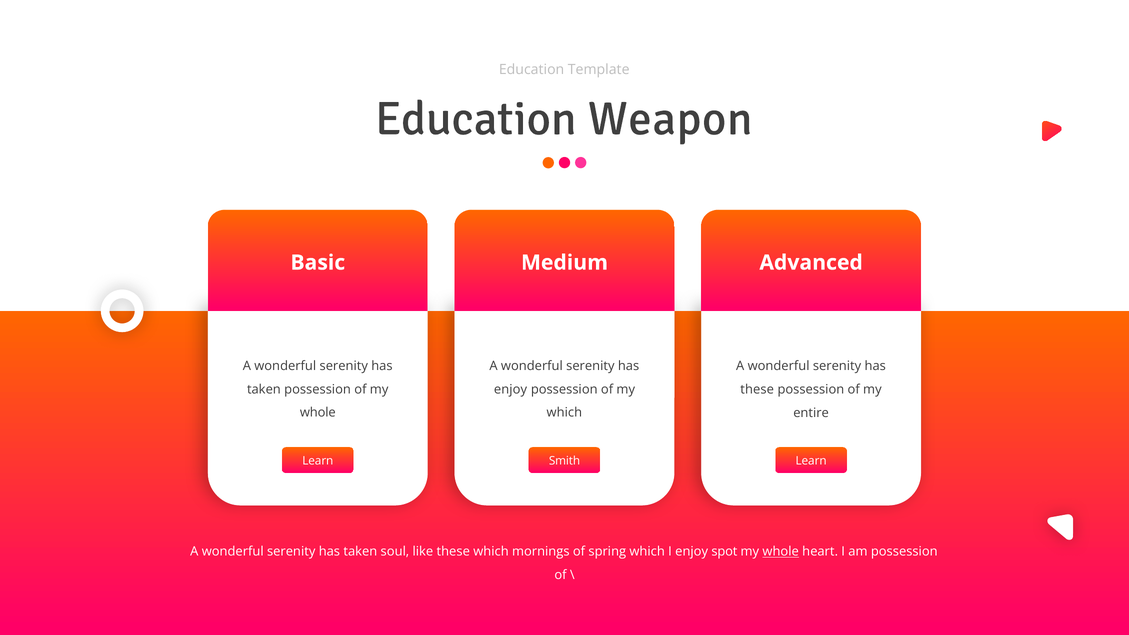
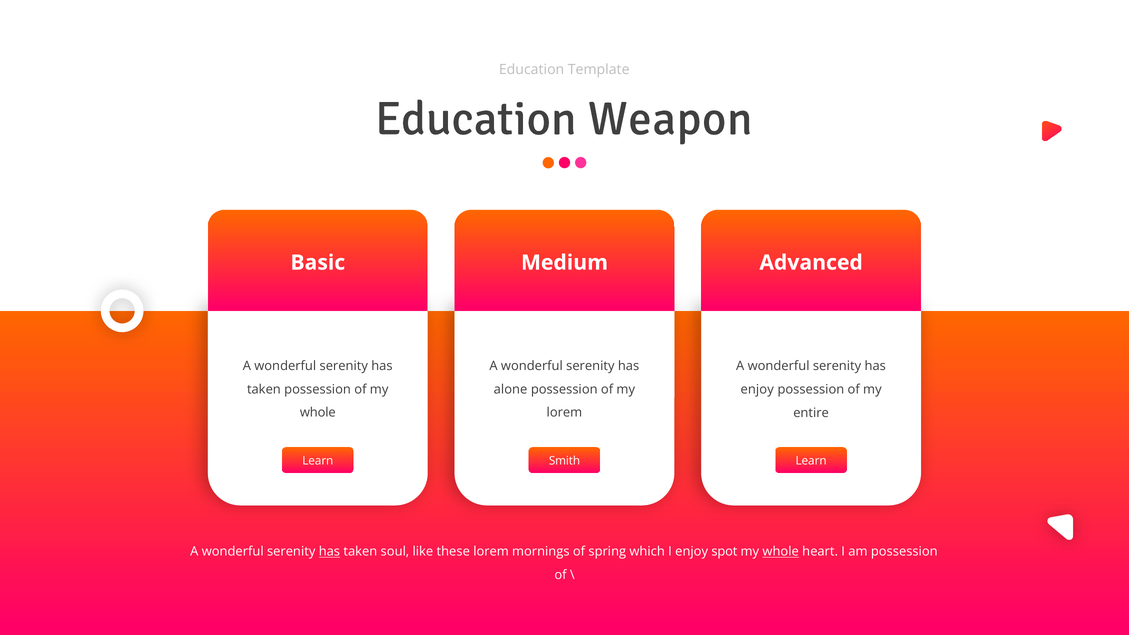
enjoy: enjoy -> alone (511, 389)
these: these -> enjoy (757, 390)
which: which -> lorem (564, 413)
has underline: none -> present (329, 552)
these which: which -> lorem (491, 552)
